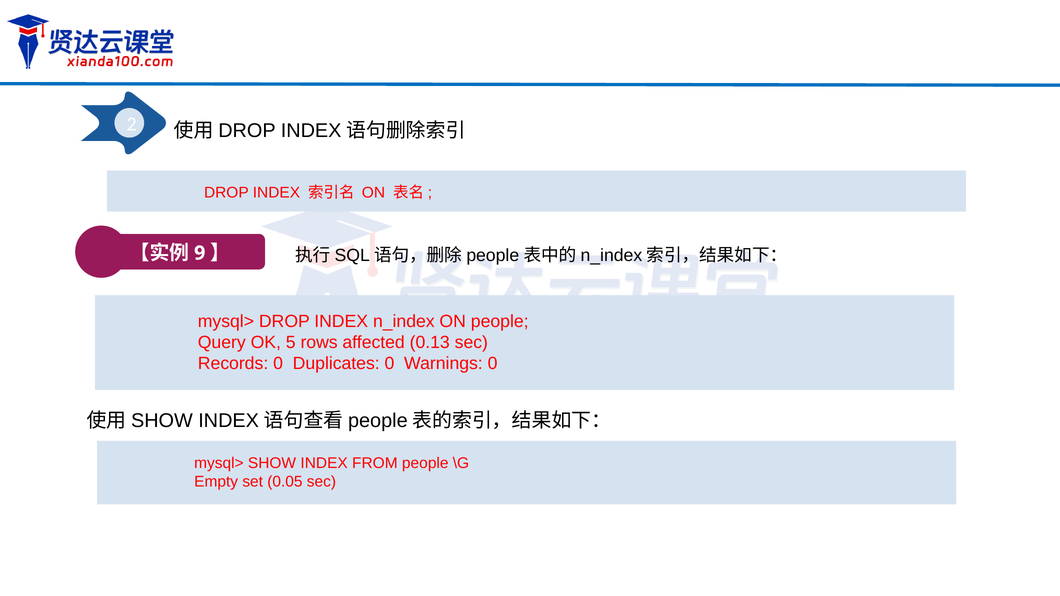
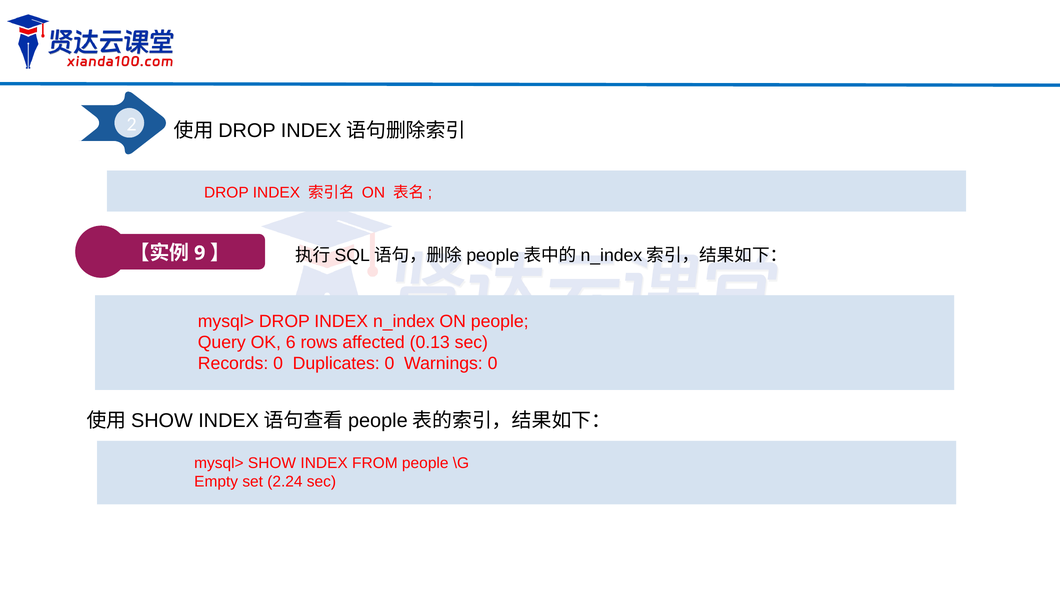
5: 5 -> 6 (291, 343)
0.05: 0.05 -> 2.24 (285, 482)
